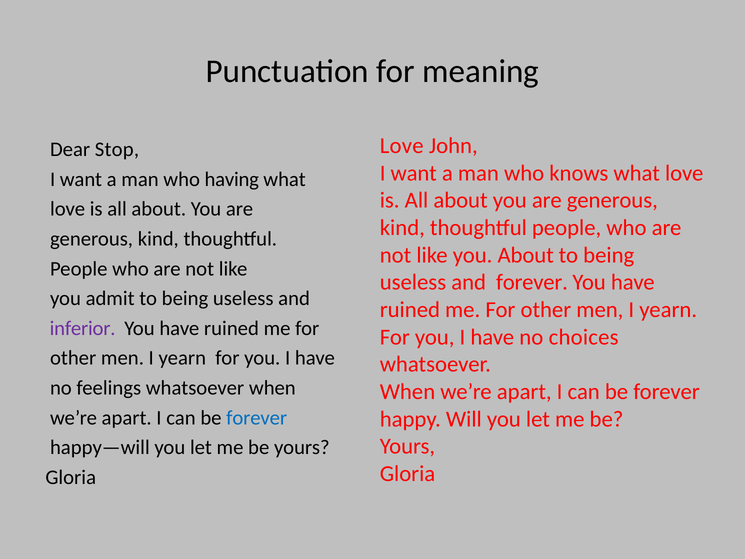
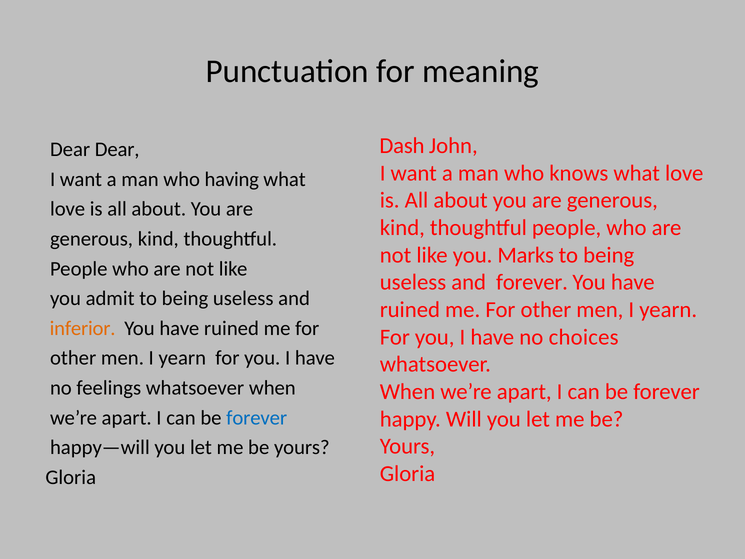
Love: Love -> Dash (402, 146)
Dear Stop: Stop -> Dear (117, 149)
you About: About -> Marks (526, 255)
inferior colour: purple -> orange (83, 328)
